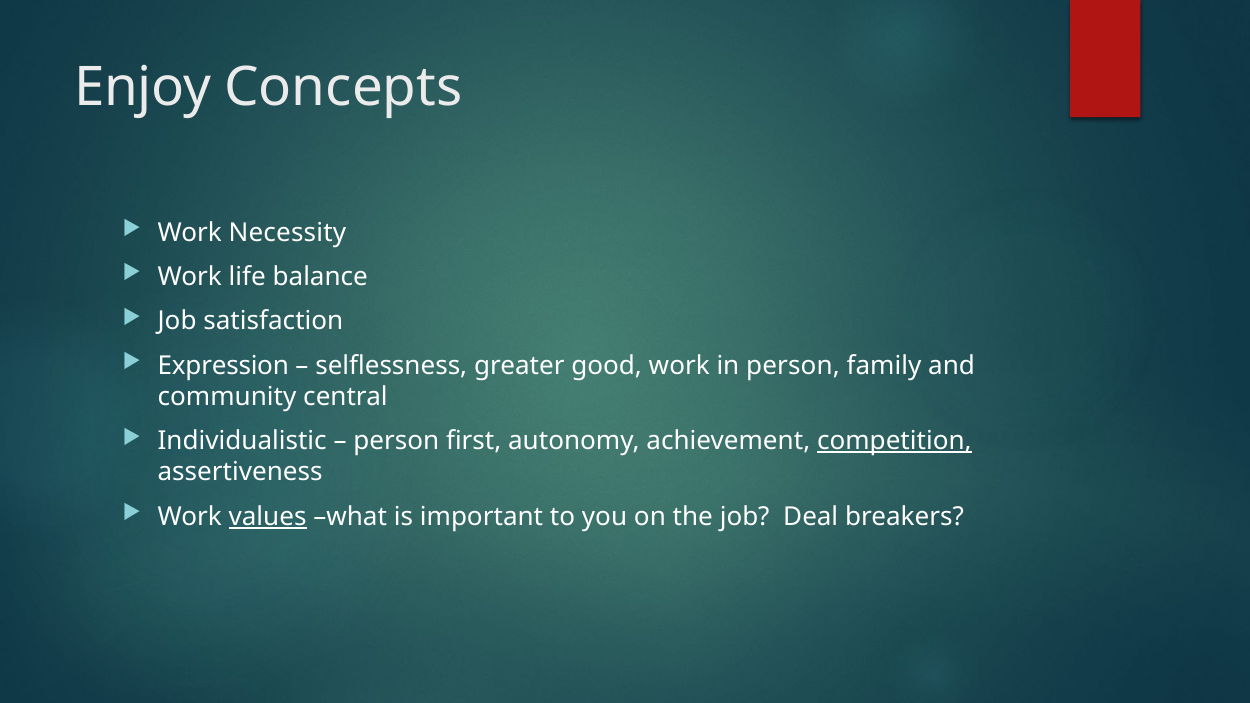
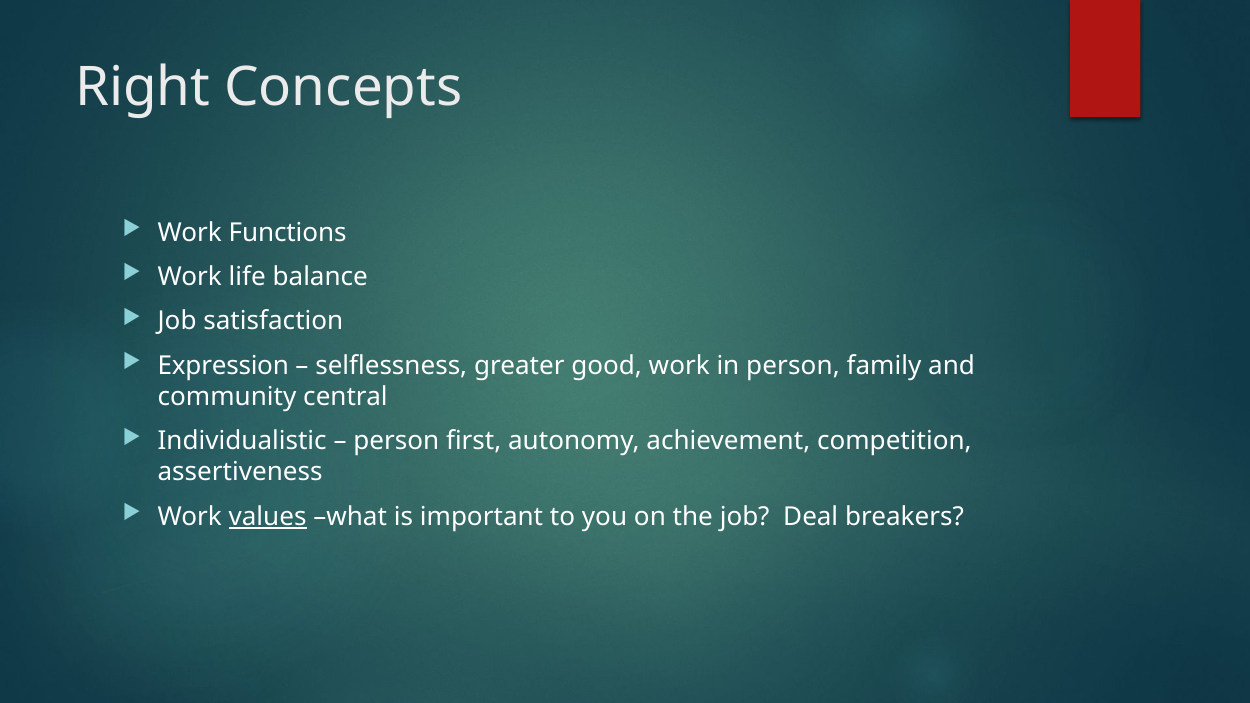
Enjoy: Enjoy -> Right (143, 88)
Necessity: Necessity -> Functions (288, 233)
competition underline: present -> none (894, 441)
